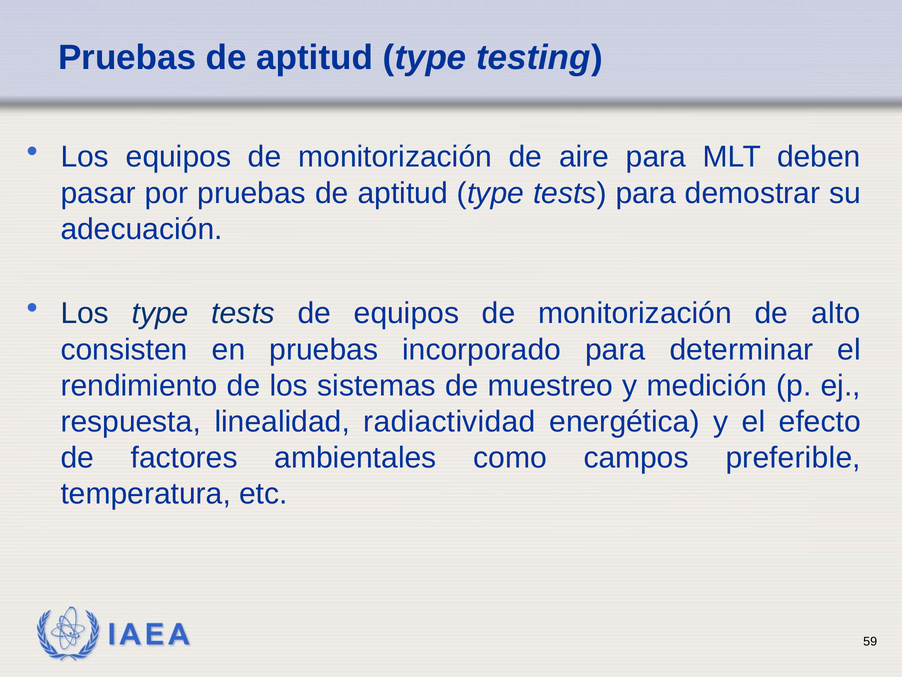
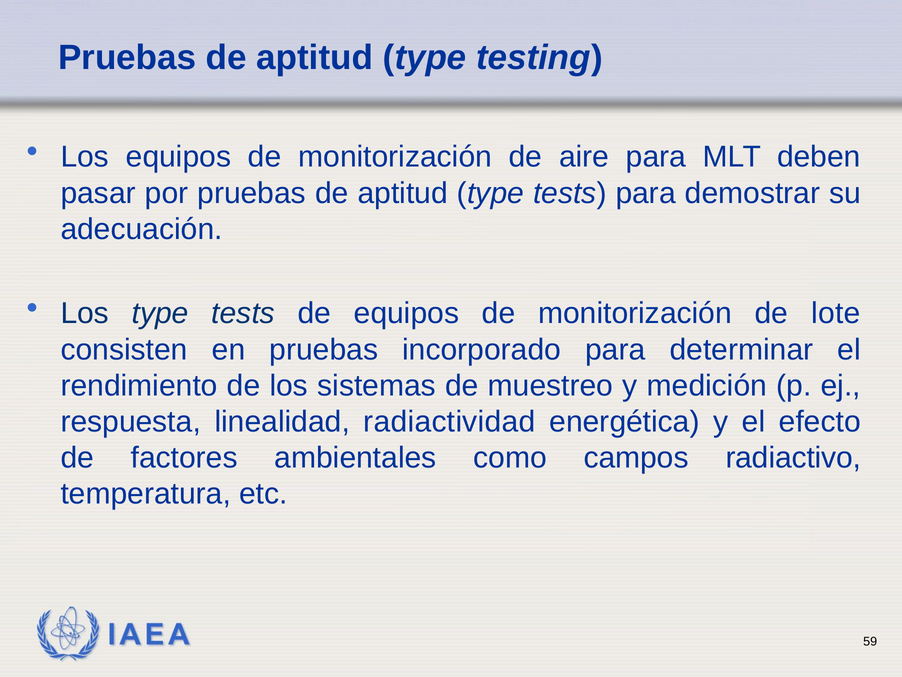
alto: alto -> lote (836, 313)
preferible: preferible -> radiactivo (793, 458)
